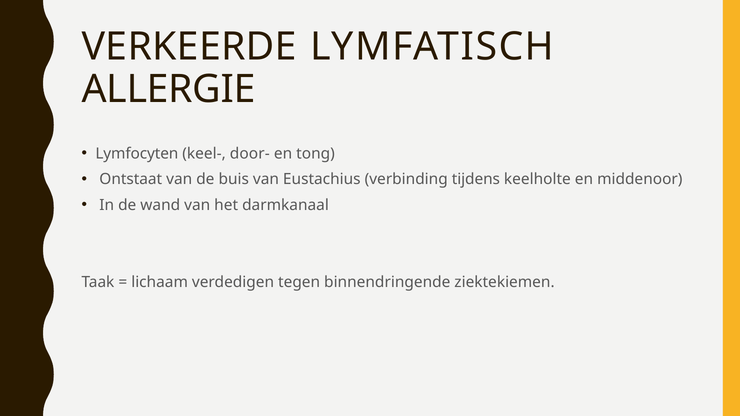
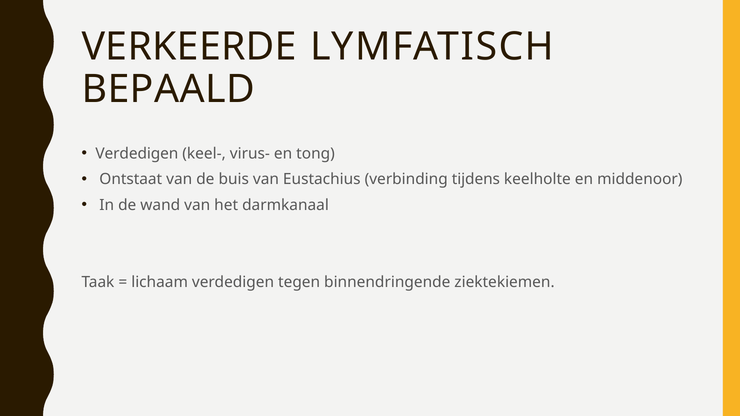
ALLERGIE: ALLERGIE -> BEPAALD (168, 89)
Lymfocyten: Lymfocyten -> Verdedigen (137, 154)
door-: door- -> virus- (250, 154)
